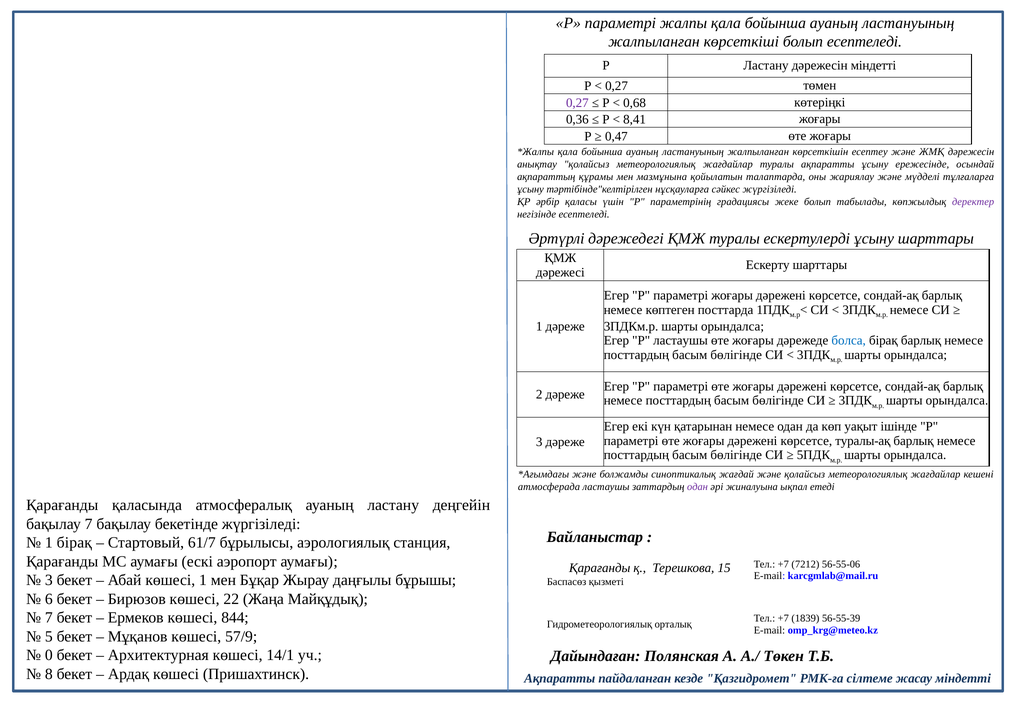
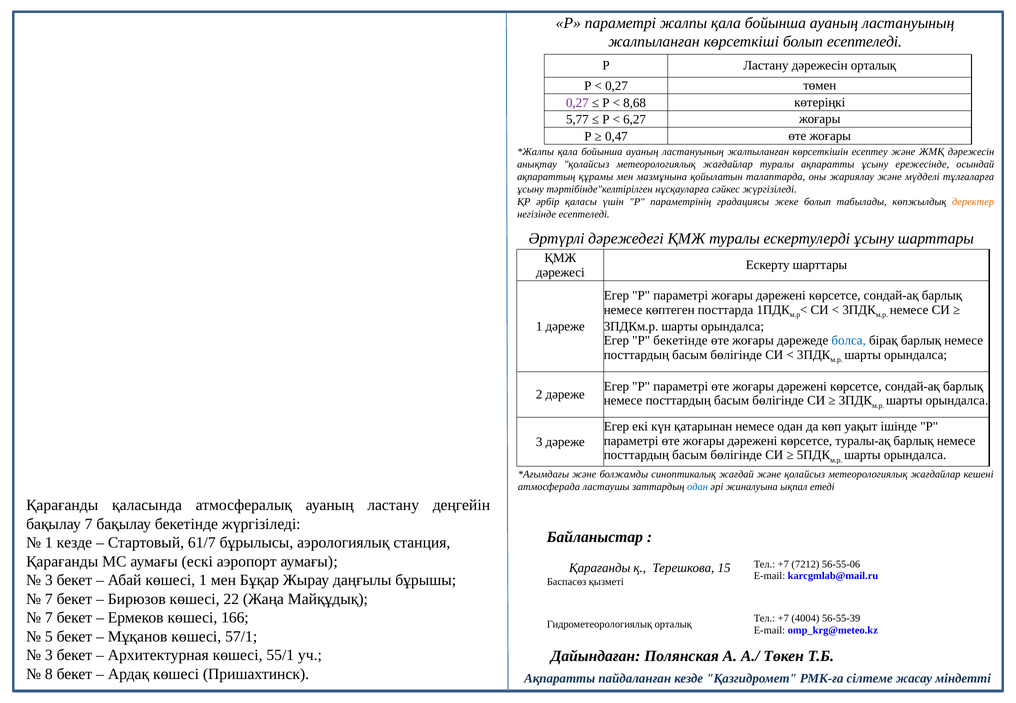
дәрежесін міндетті: міндетті -> орталық (873, 66)
0,68: 0,68 -> 8,68 (635, 103)
0,36: 0,36 -> 5,77 (577, 120)
8,41: 8,41 -> 6,27 (635, 120)
деректер colour: purple -> orange (973, 202)
P ластаушы: ластаушы -> бекетінде (680, 341)
одан colour: purple -> blue (697, 487)
1 бірақ: бірақ -> кезде (74, 543)
6: 6 -> 7 (49, 599)
844: 844 -> 166 (235, 618)
1839: 1839 -> 4004 (805, 619)
57/9: 57/9 -> 57/1 (241, 637)
0: 0 -> 3 (49, 656)
14/1: 14/1 -> 55/1 (280, 656)
